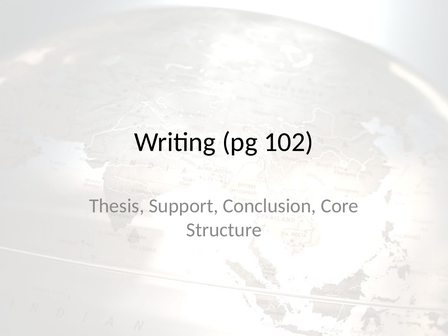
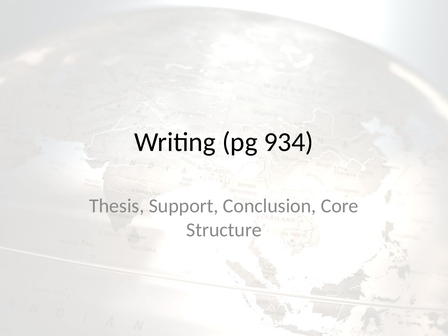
102: 102 -> 934 (289, 142)
